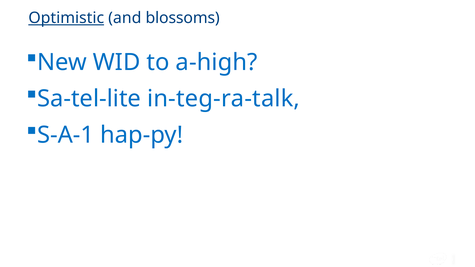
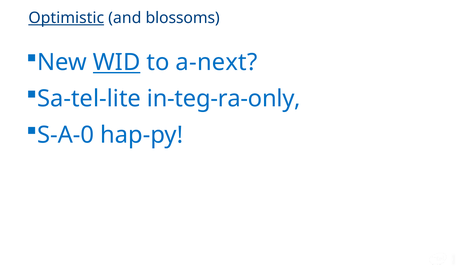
WID underline: none -> present (117, 62)
a-high: a-high -> a-next (217, 62)
in-teg-ra-talk: in-teg-ra-talk -> in-teg-ra-only (224, 99)
S-A-1: S-A-1 -> S-A-0 (66, 135)
